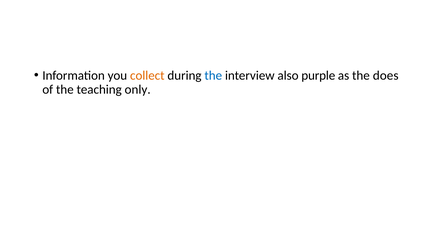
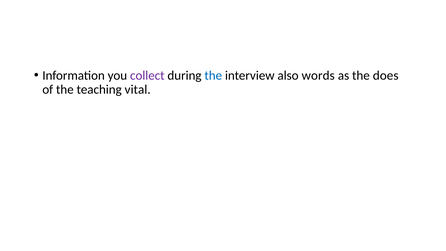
collect colour: orange -> purple (147, 75)
purple: purple -> words (318, 75)
only: only -> vital (138, 89)
